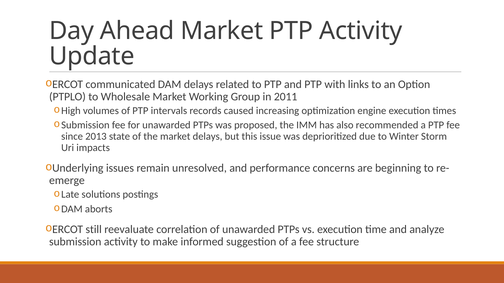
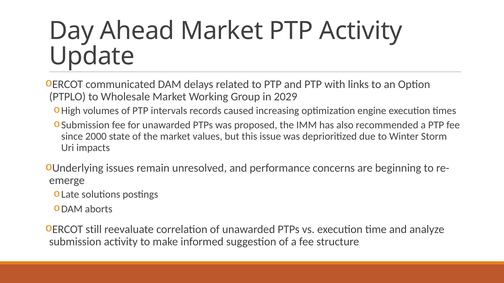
2011: 2011 -> 2029 (286, 97)
2013: 2013 -> 2000 (96, 137)
market delays: delays -> values (208, 137)
